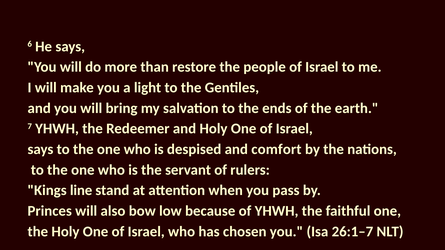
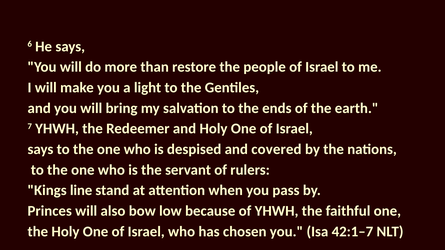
comfort: comfort -> covered (276, 149)
26:1–7: 26:1–7 -> 42:1–7 (352, 232)
